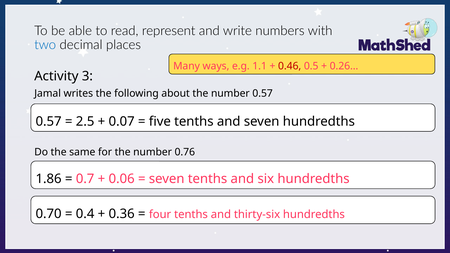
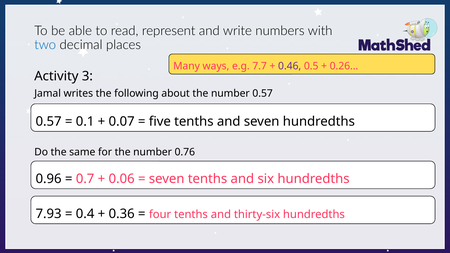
1.1: 1.1 -> 7.7 (260, 66)
0.46 colour: red -> purple (290, 66)
2.5: 2.5 -> 0.1 (85, 121)
1.86: 1.86 -> 0.96 (49, 179)
0.70: 0.70 -> 7.93 (49, 214)
